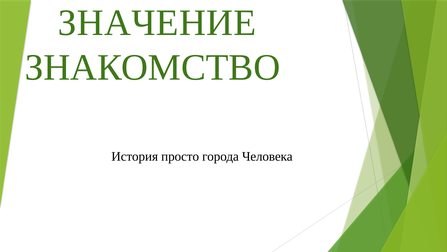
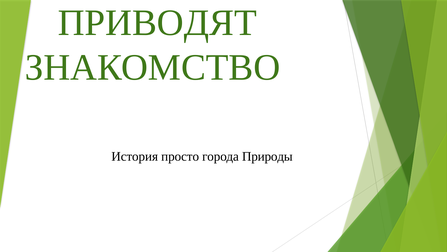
ЗНАЧЕНИЕ: ЗНАЧЕНИЕ -> ПРИВОДЯТ (157, 23)
Человека: Человека -> Природы (267, 156)
